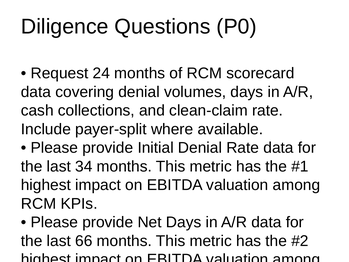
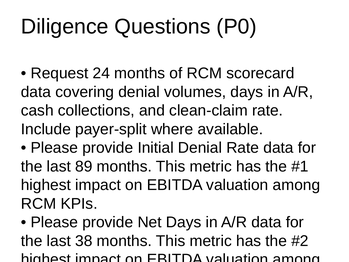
34: 34 -> 89 (84, 166)
66: 66 -> 38 (84, 241)
